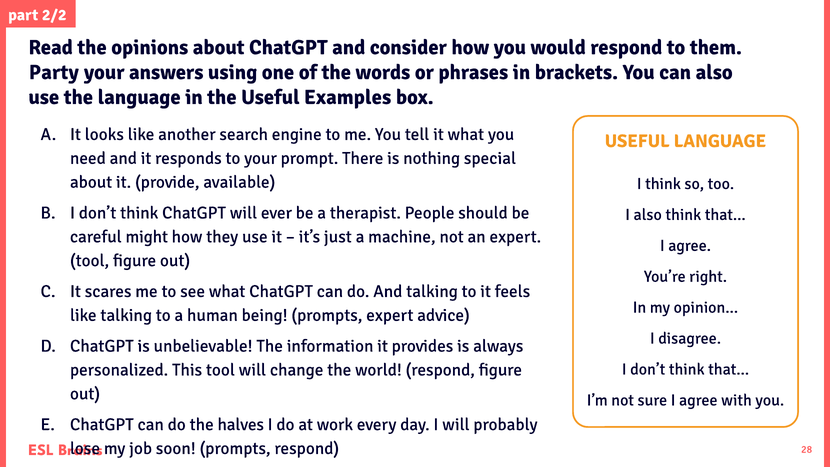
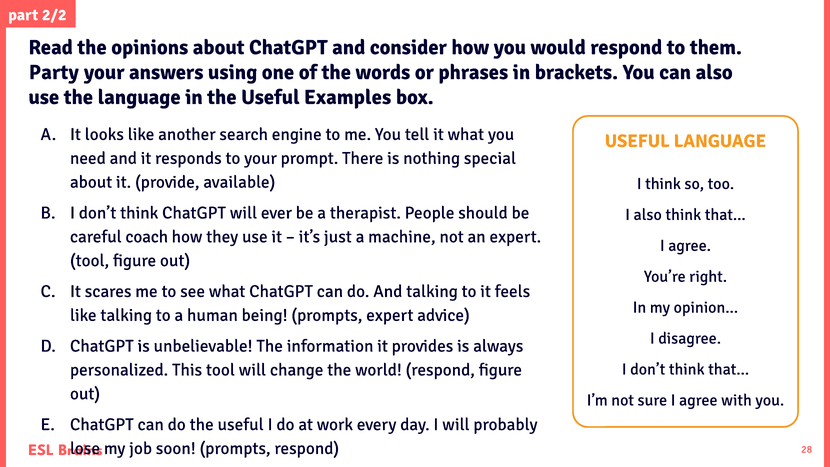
might: might -> coach (147, 237)
do the halves: halves -> useful (241, 424)
